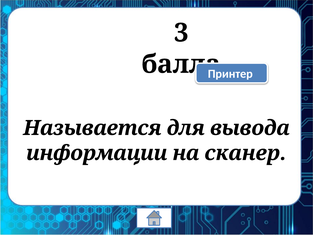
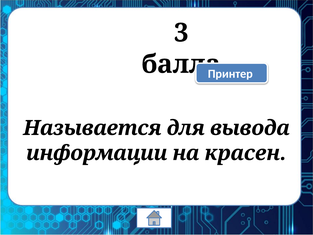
сканер: сканер -> красен (246, 153)
